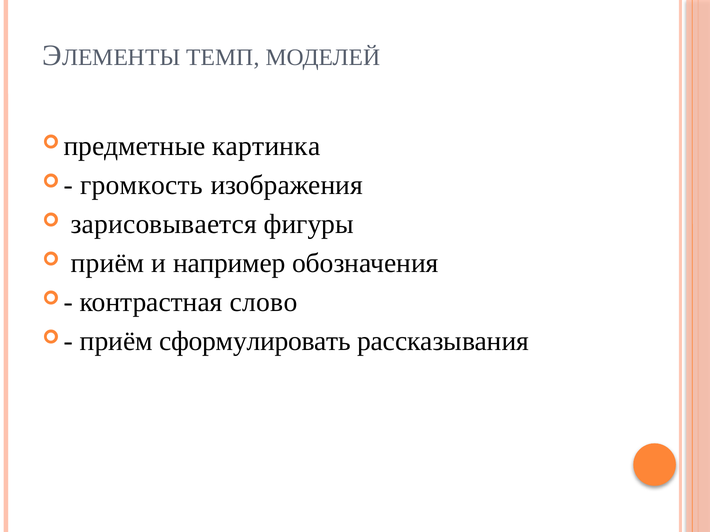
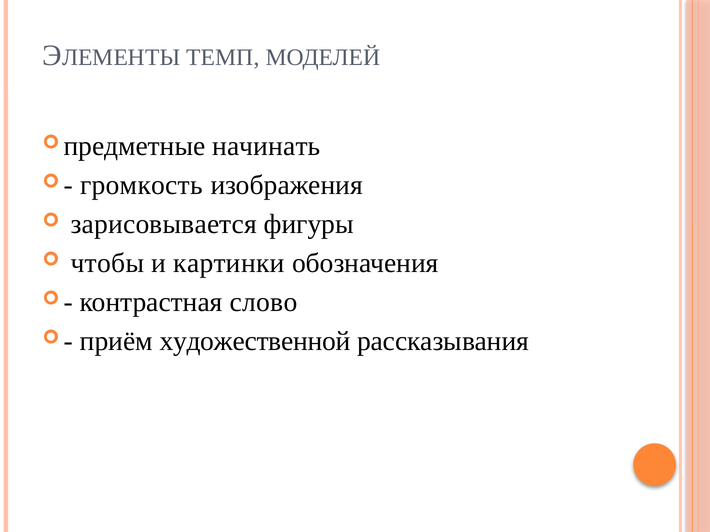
картинка: картинка -> начинать (266, 146)
приём: приём -> чтобы (108, 263)
например: например -> картинки (229, 263)
сформулировать: сформулировать -> художественной (255, 342)
